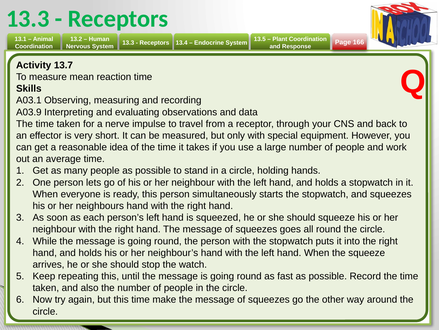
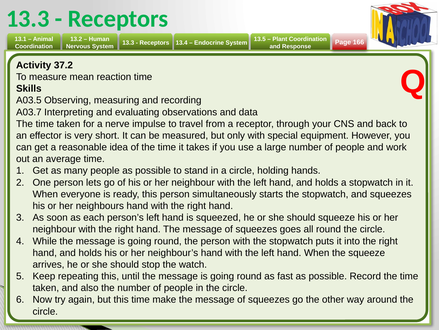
13.7: 13.7 -> 37.2 (63, 65)
A03.1: A03.1 -> A03.5 (29, 100)
A03.9: A03.9 -> A03.7 (29, 112)
